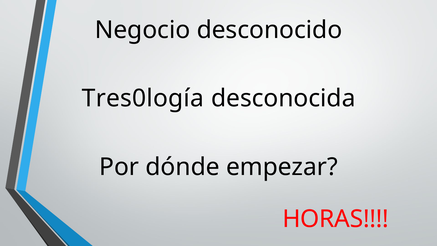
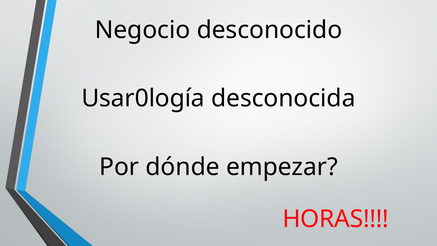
Tres0logía: Tres0logía -> Usar0logía (143, 98)
